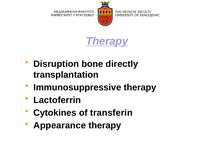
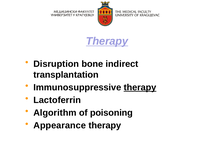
directly: directly -> indirect (122, 64)
therapy underline: none -> present (140, 87)
Cytokines: Cytokines -> Algorithm (55, 113)
transferin: transferin -> poisoning (111, 113)
